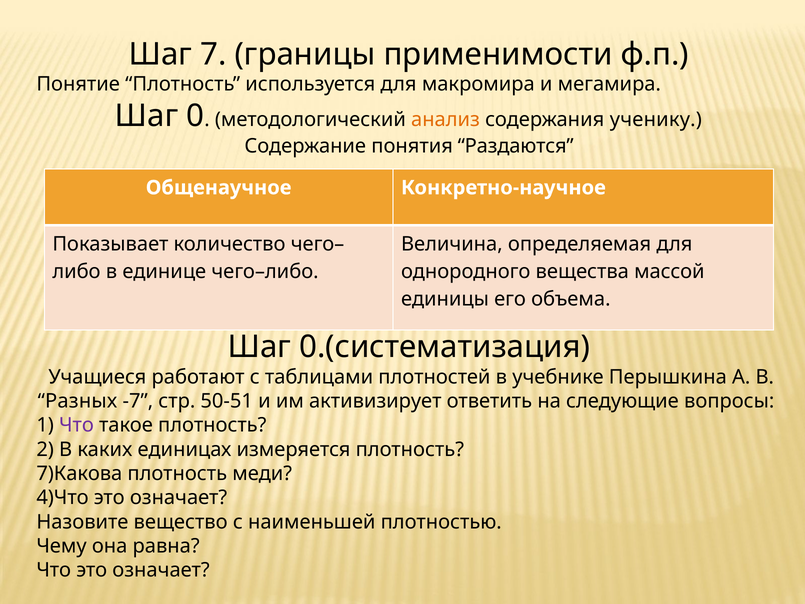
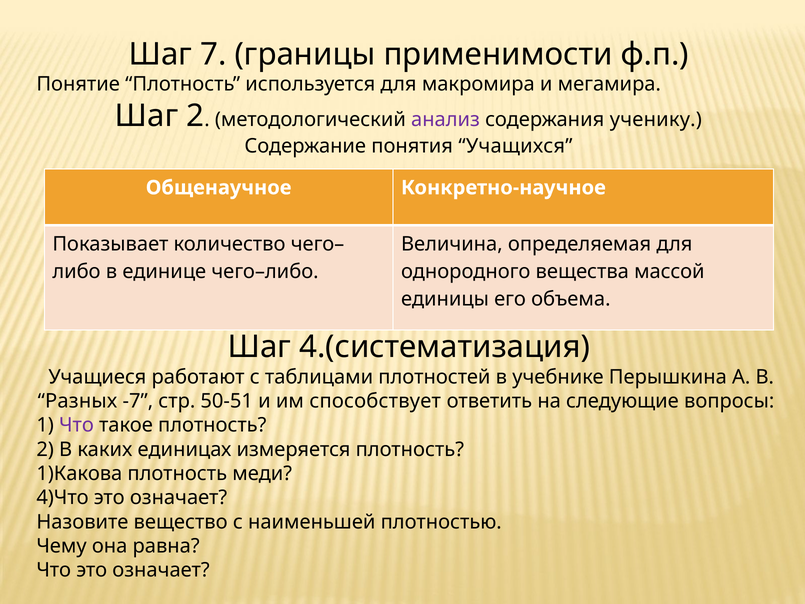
Шаг 0: 0 -> 2 (195, 116)
анализ colour: orange -> purple (445, 120)
Раздаются: Раздаются -> Учащихся (515, 146)
0.(систематизация: 0.(систематизация -> 4.(систематизация (445, 347)
активизирует: активизирует -> способствует (375, 401)
7)Какова: 7)Какова -> 1)Какова (79, 473)
